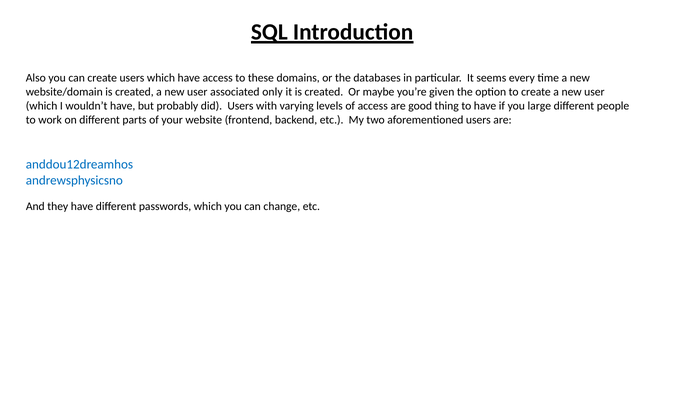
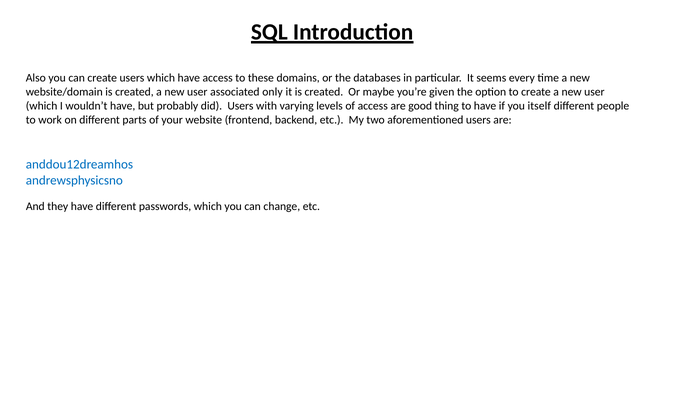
large: large -> itself (539, 106)
